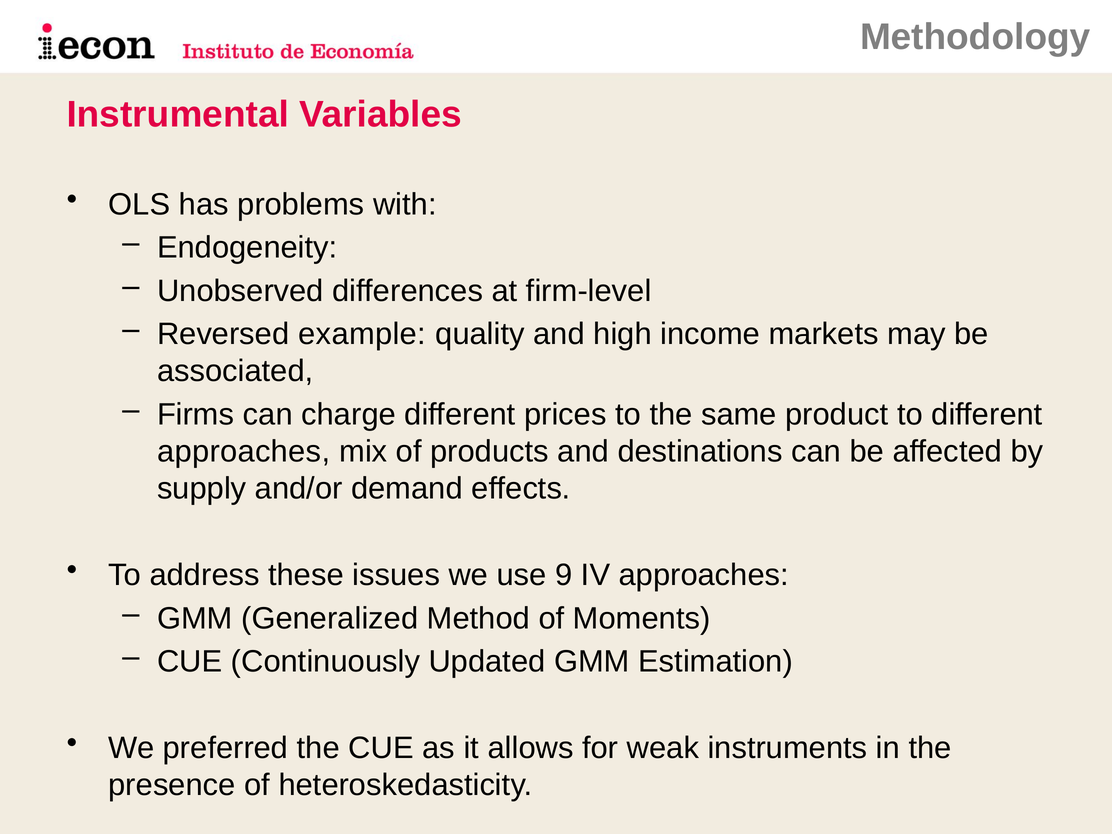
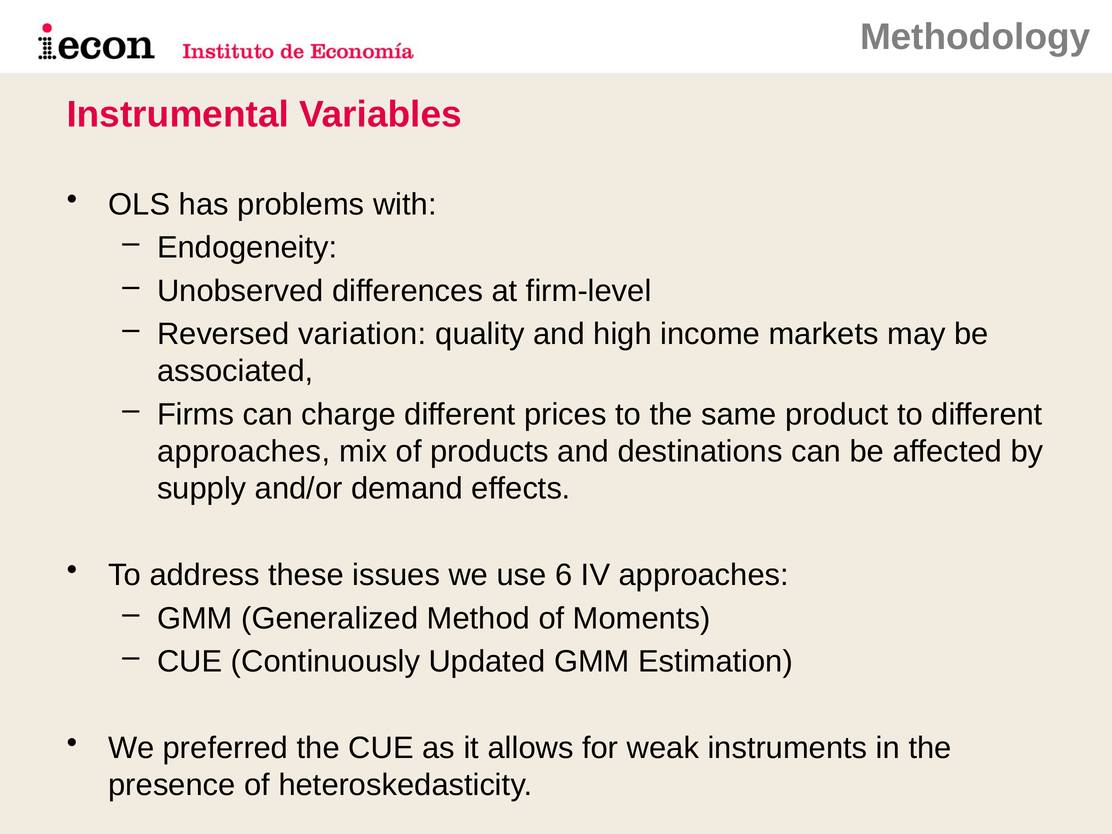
example: example -> variation (362, 334)
9: 9 -> 6 (564, 575)
